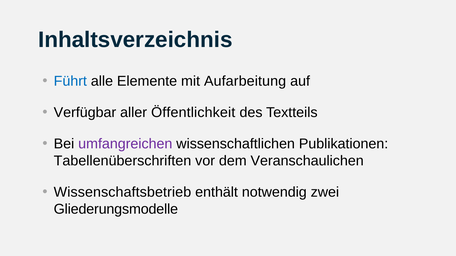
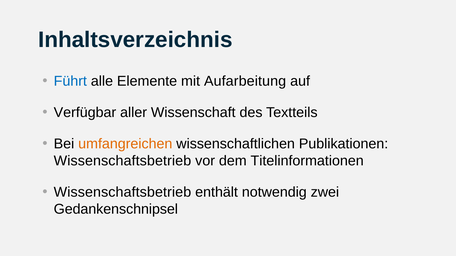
Öffentlichkeit: Öffentlichkeit -> Wissenschaft (193, 113)
umfangreichen colour: purple -> orange (125, 144)
Tabellenüberschriften: Tabellenüberschriften -> Wissenschaftsbetrieb (122, 161)
Veranschaulichen: Veranschaulichen -> Titelinformationen (307, 161)
Gliederungsmodelle: Gliederungsmodelle -> Gedankenschnipsel (116, 210)
